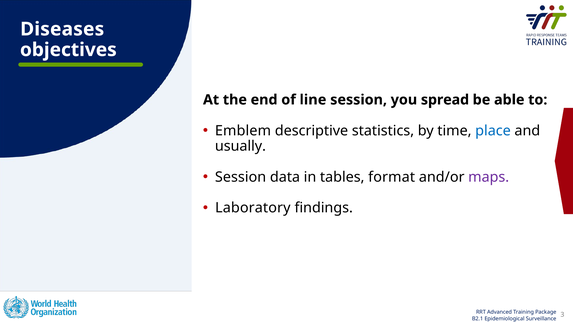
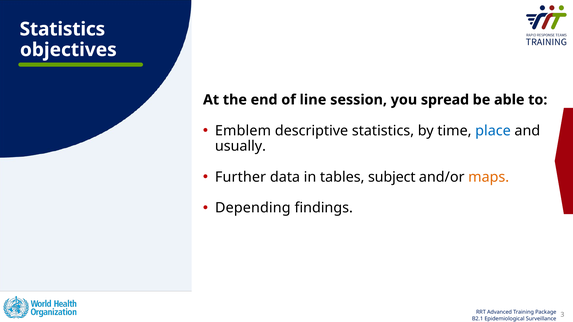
Diseases: Diseases -> Statistics (62, 29)
Session: Session -> Further (241, 177)
format: format -> subject (392, 177)
maps colour: purple -> orange (489, 177)
Laboratory: Laboratory -> Depending (253, 208)
